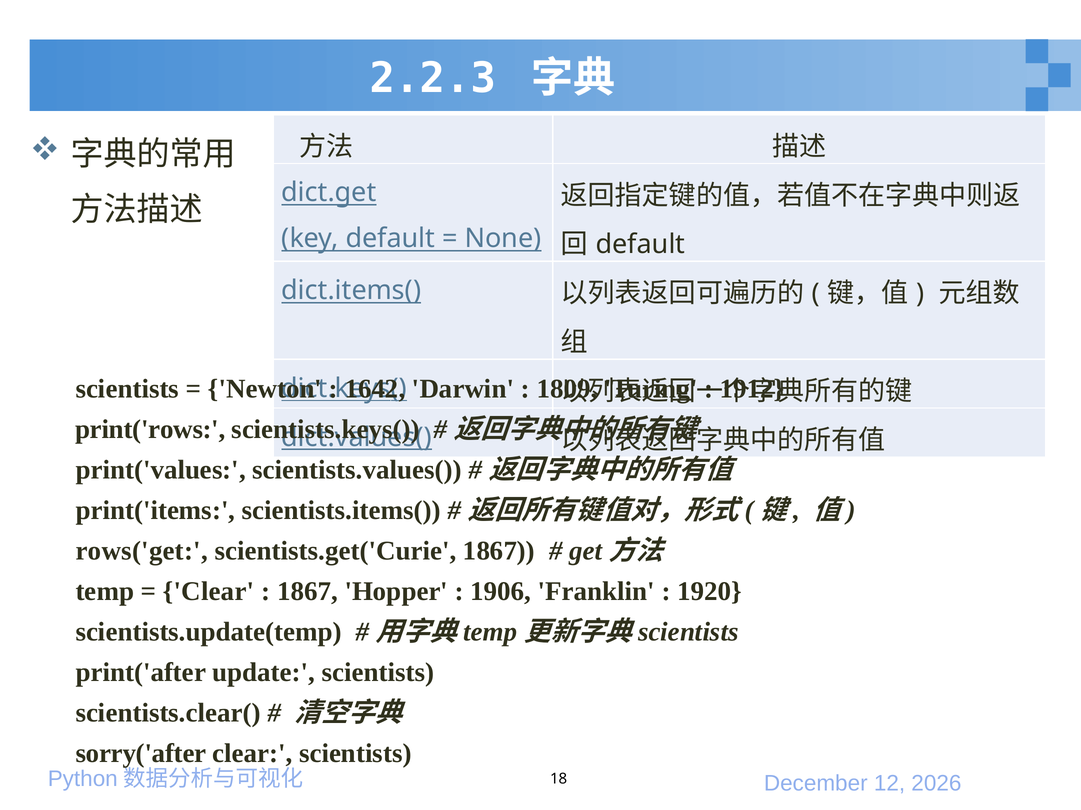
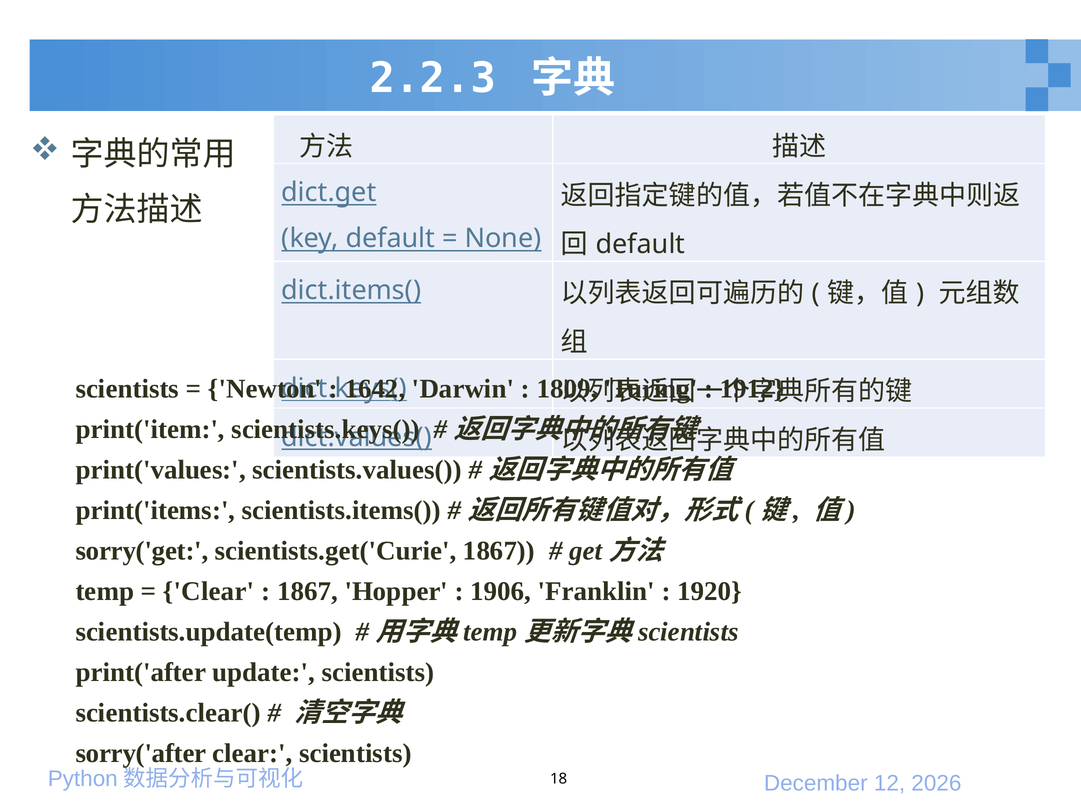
print('rows: print('rows -> print('item (150, 430)
rows('get: rows('get -> sorry('get (142, 551)
